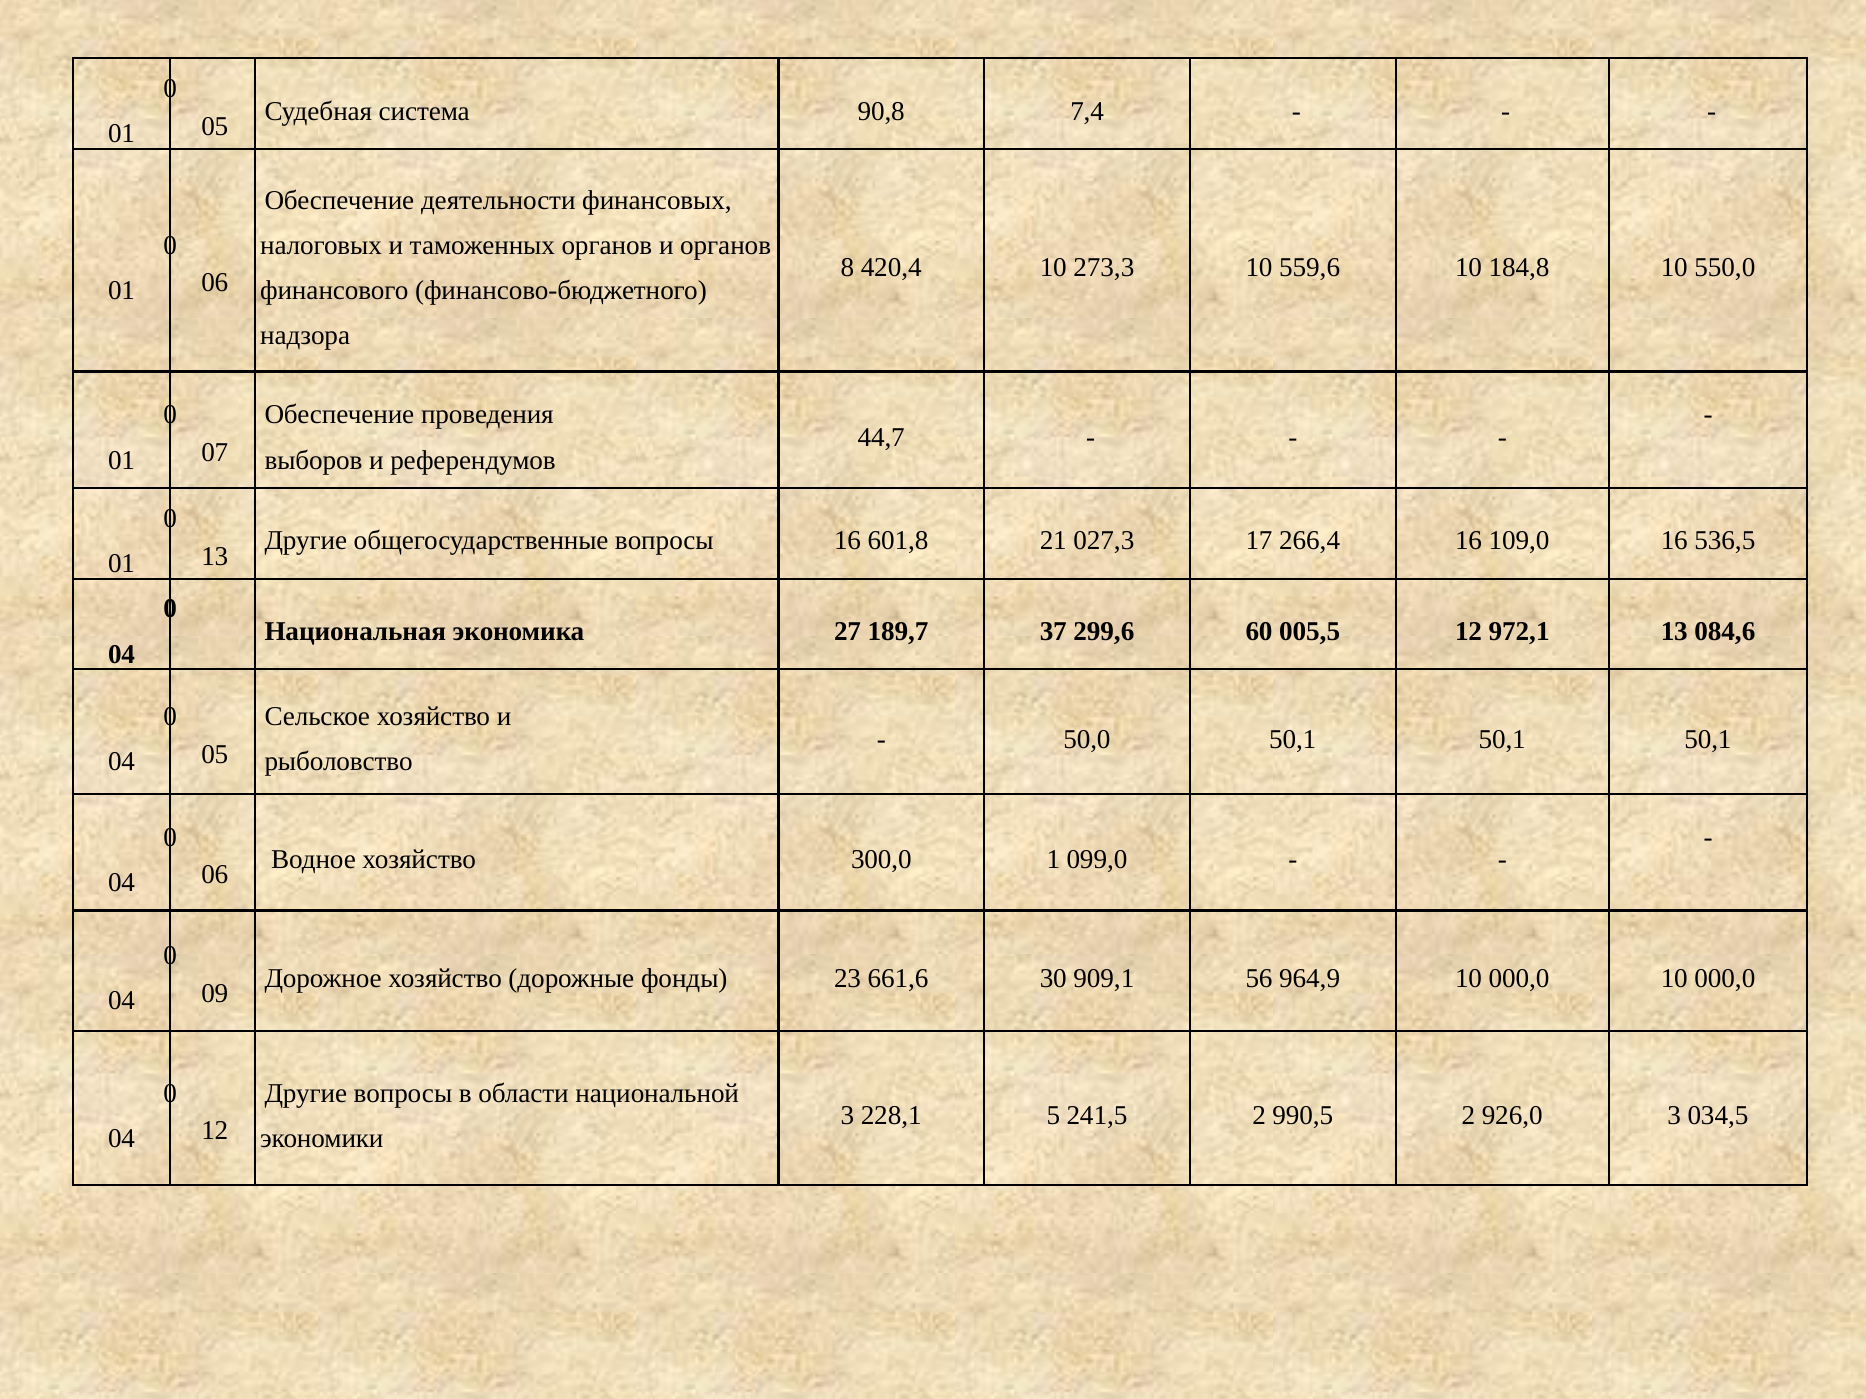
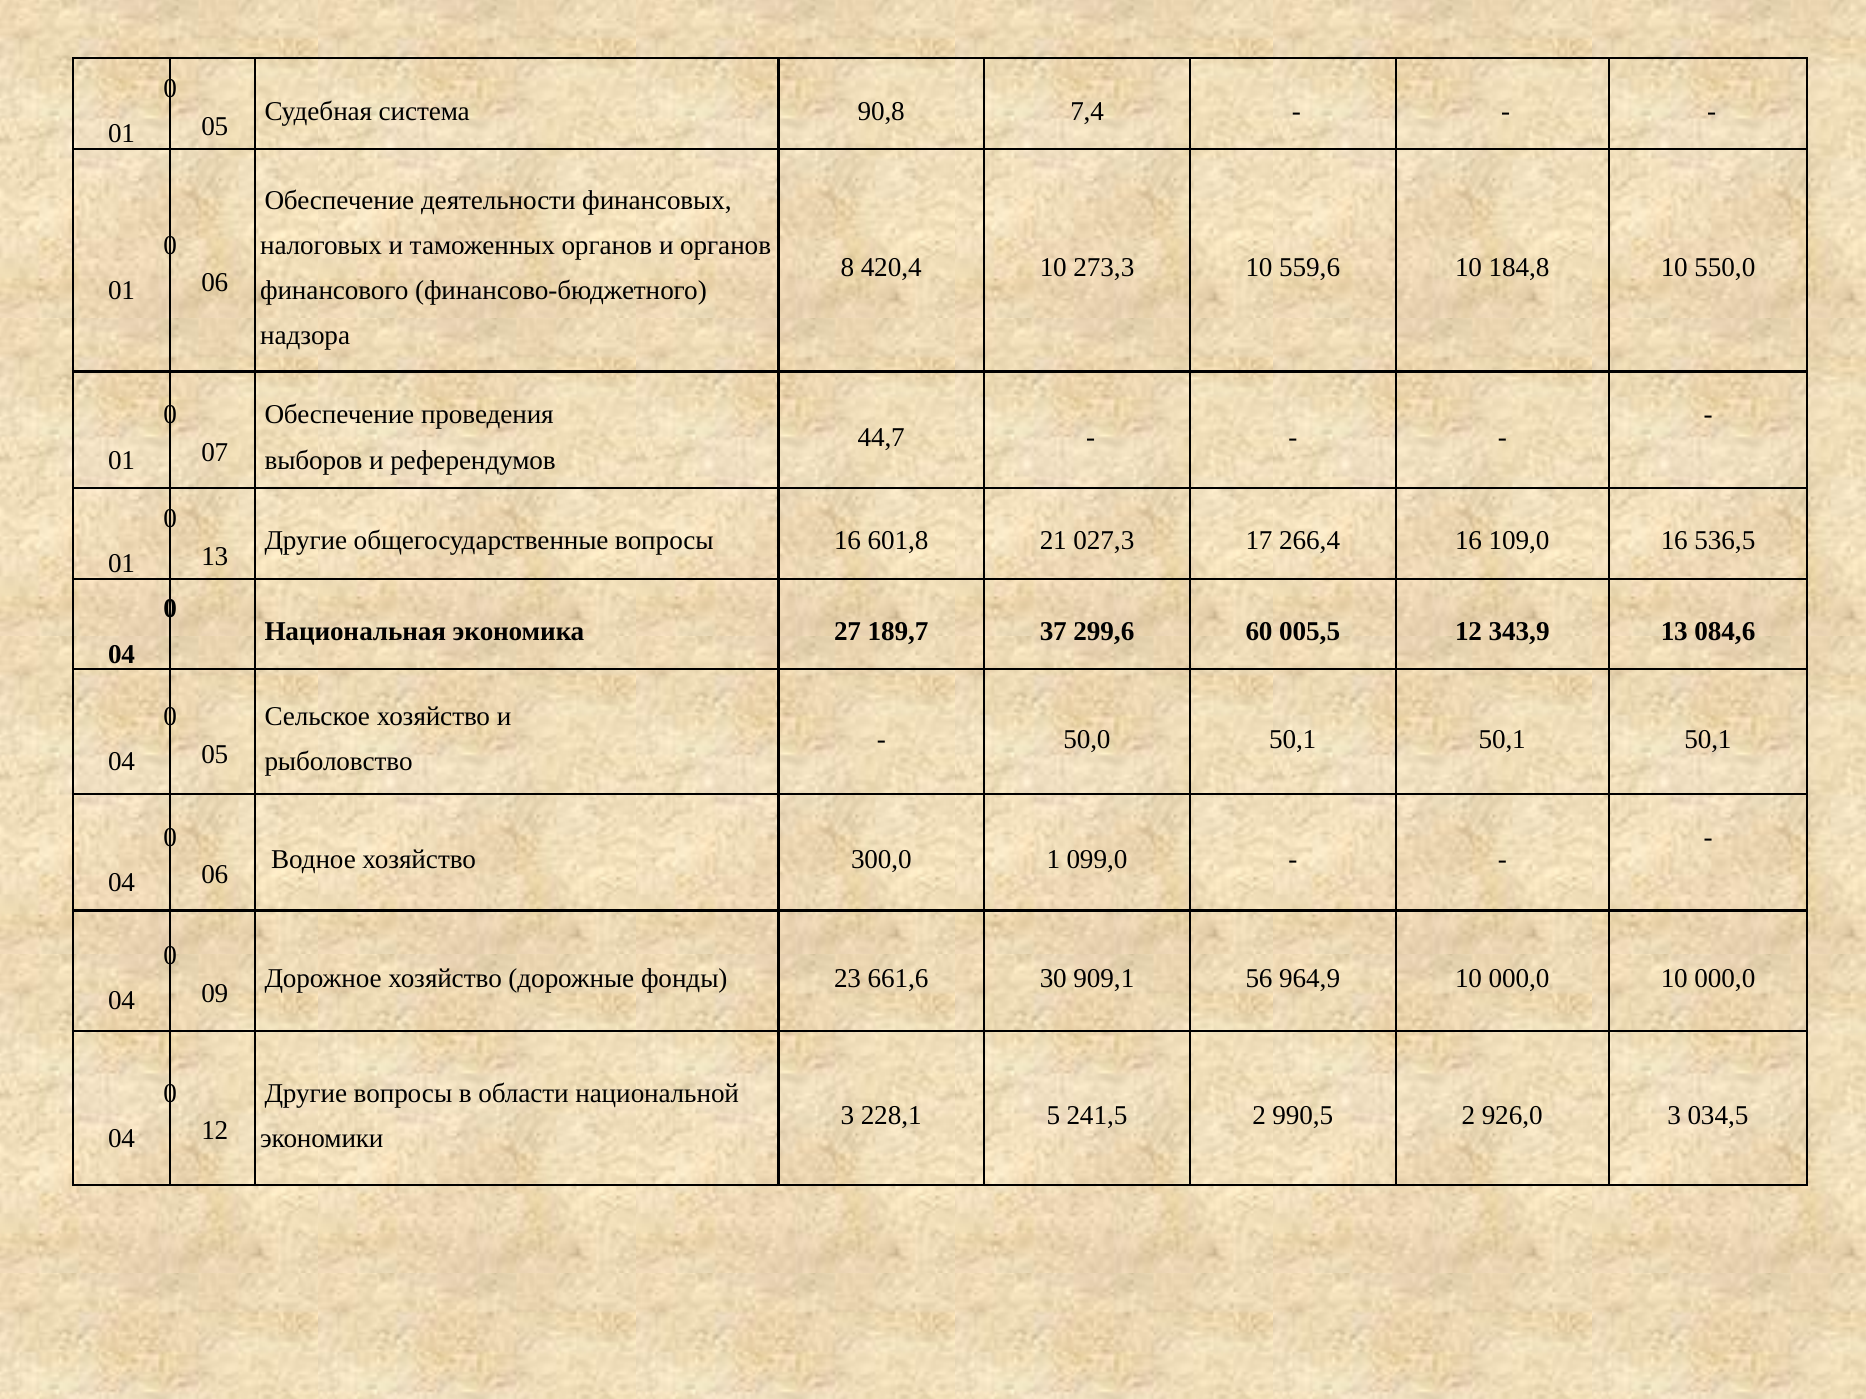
972,1: 972,1 -> 343,9 (1519, 632)
